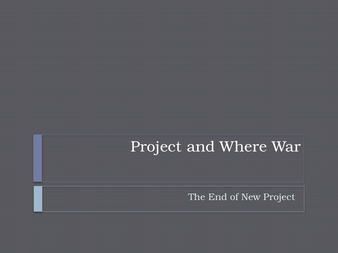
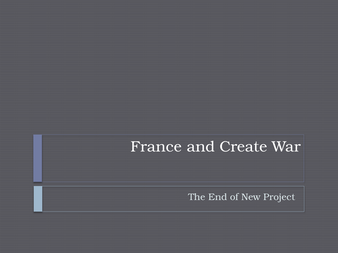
Project: Project -> France (156, 147)
Where: Where -> Create (243, 147)
